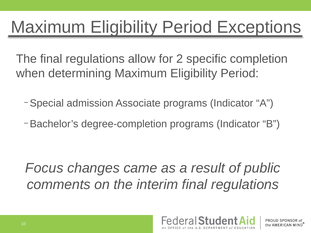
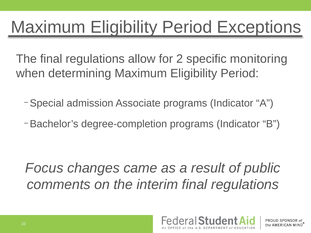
completion: completion -> monitoring (259, 59)
